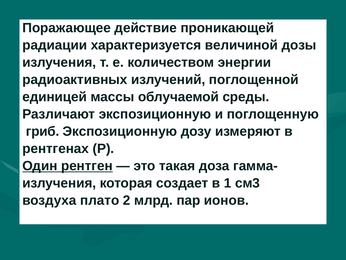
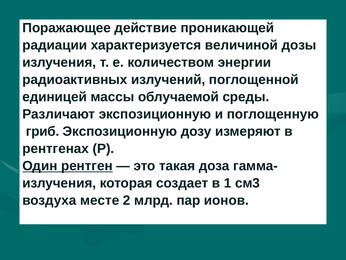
плато: плато -> месте (100, 200)
